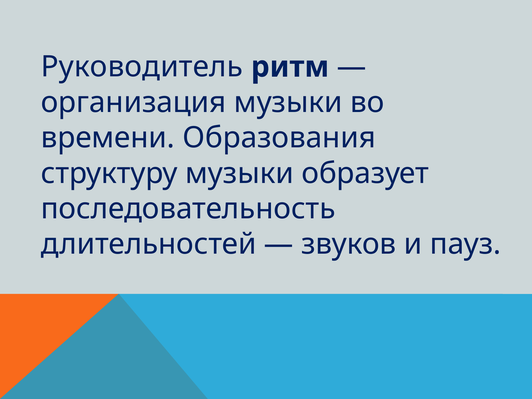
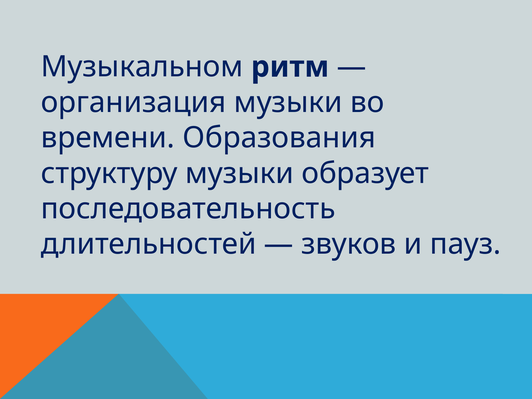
Руководитель: Руководитель -> Музыкальном (142, 67)
